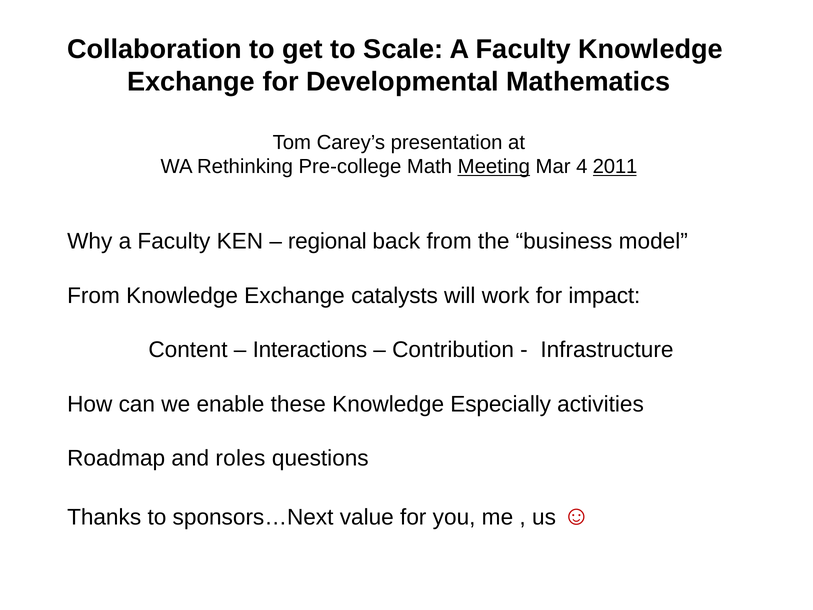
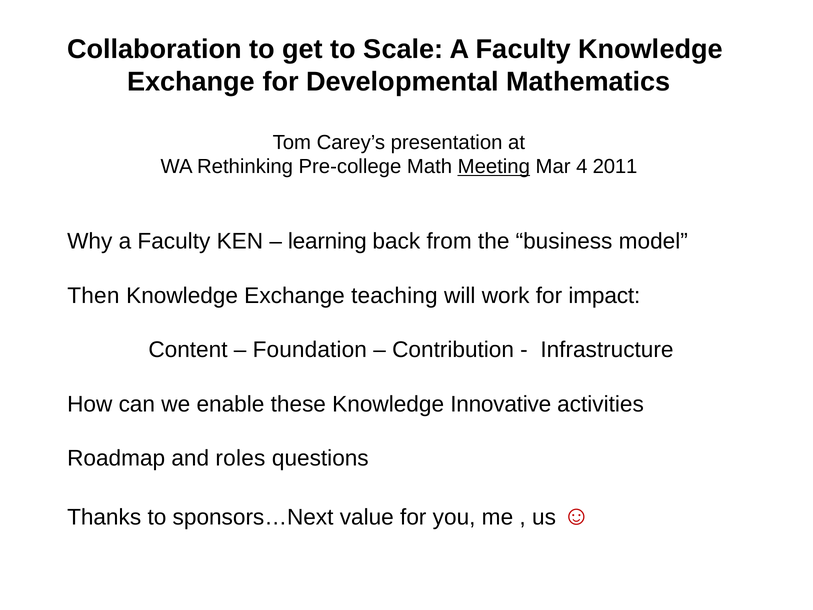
2011 underline: present -> none (615, 167)
regional: regional -> learning (327, 241)
From: From -> Then (93, 296)
catalysts: catalysts -> teaching (394, 296)
Interactions: Interactions -> Foundation (310, 350)
Especially: Especially -> Innovative (501, 404)
